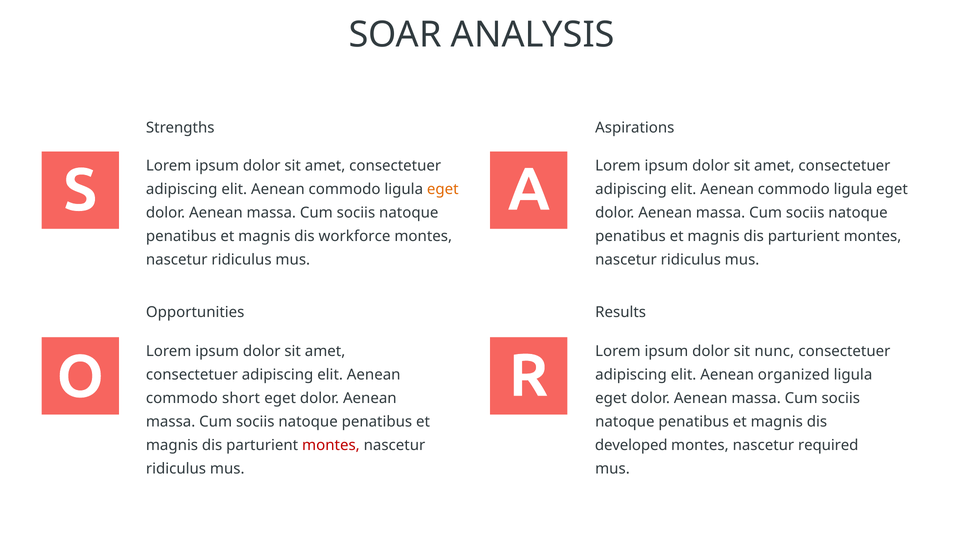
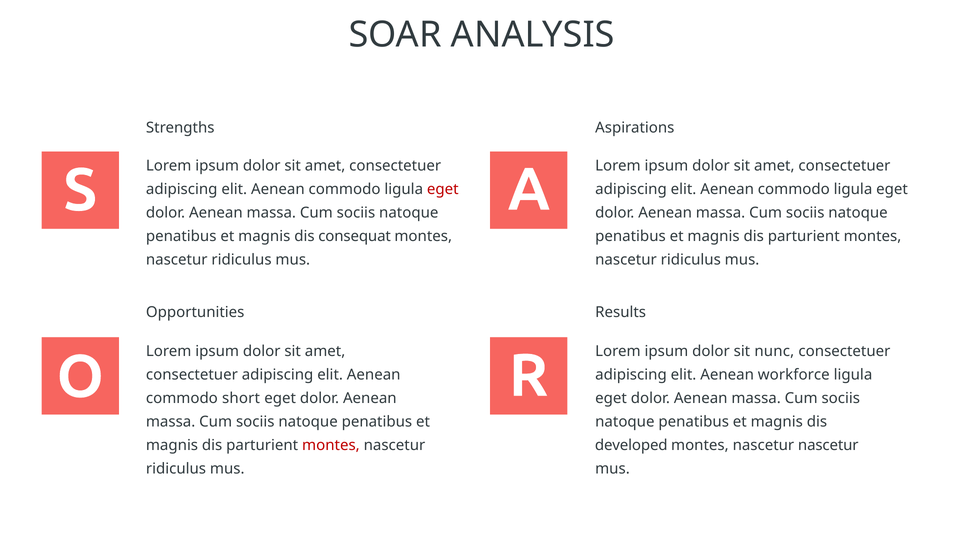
eget colour: orange -> red (443, 189)
workforce: workforce -> consequat (355, 236)
organized: organized -> workforce (794, 375)
nascetur required: required -> nascetur (828, 446)
